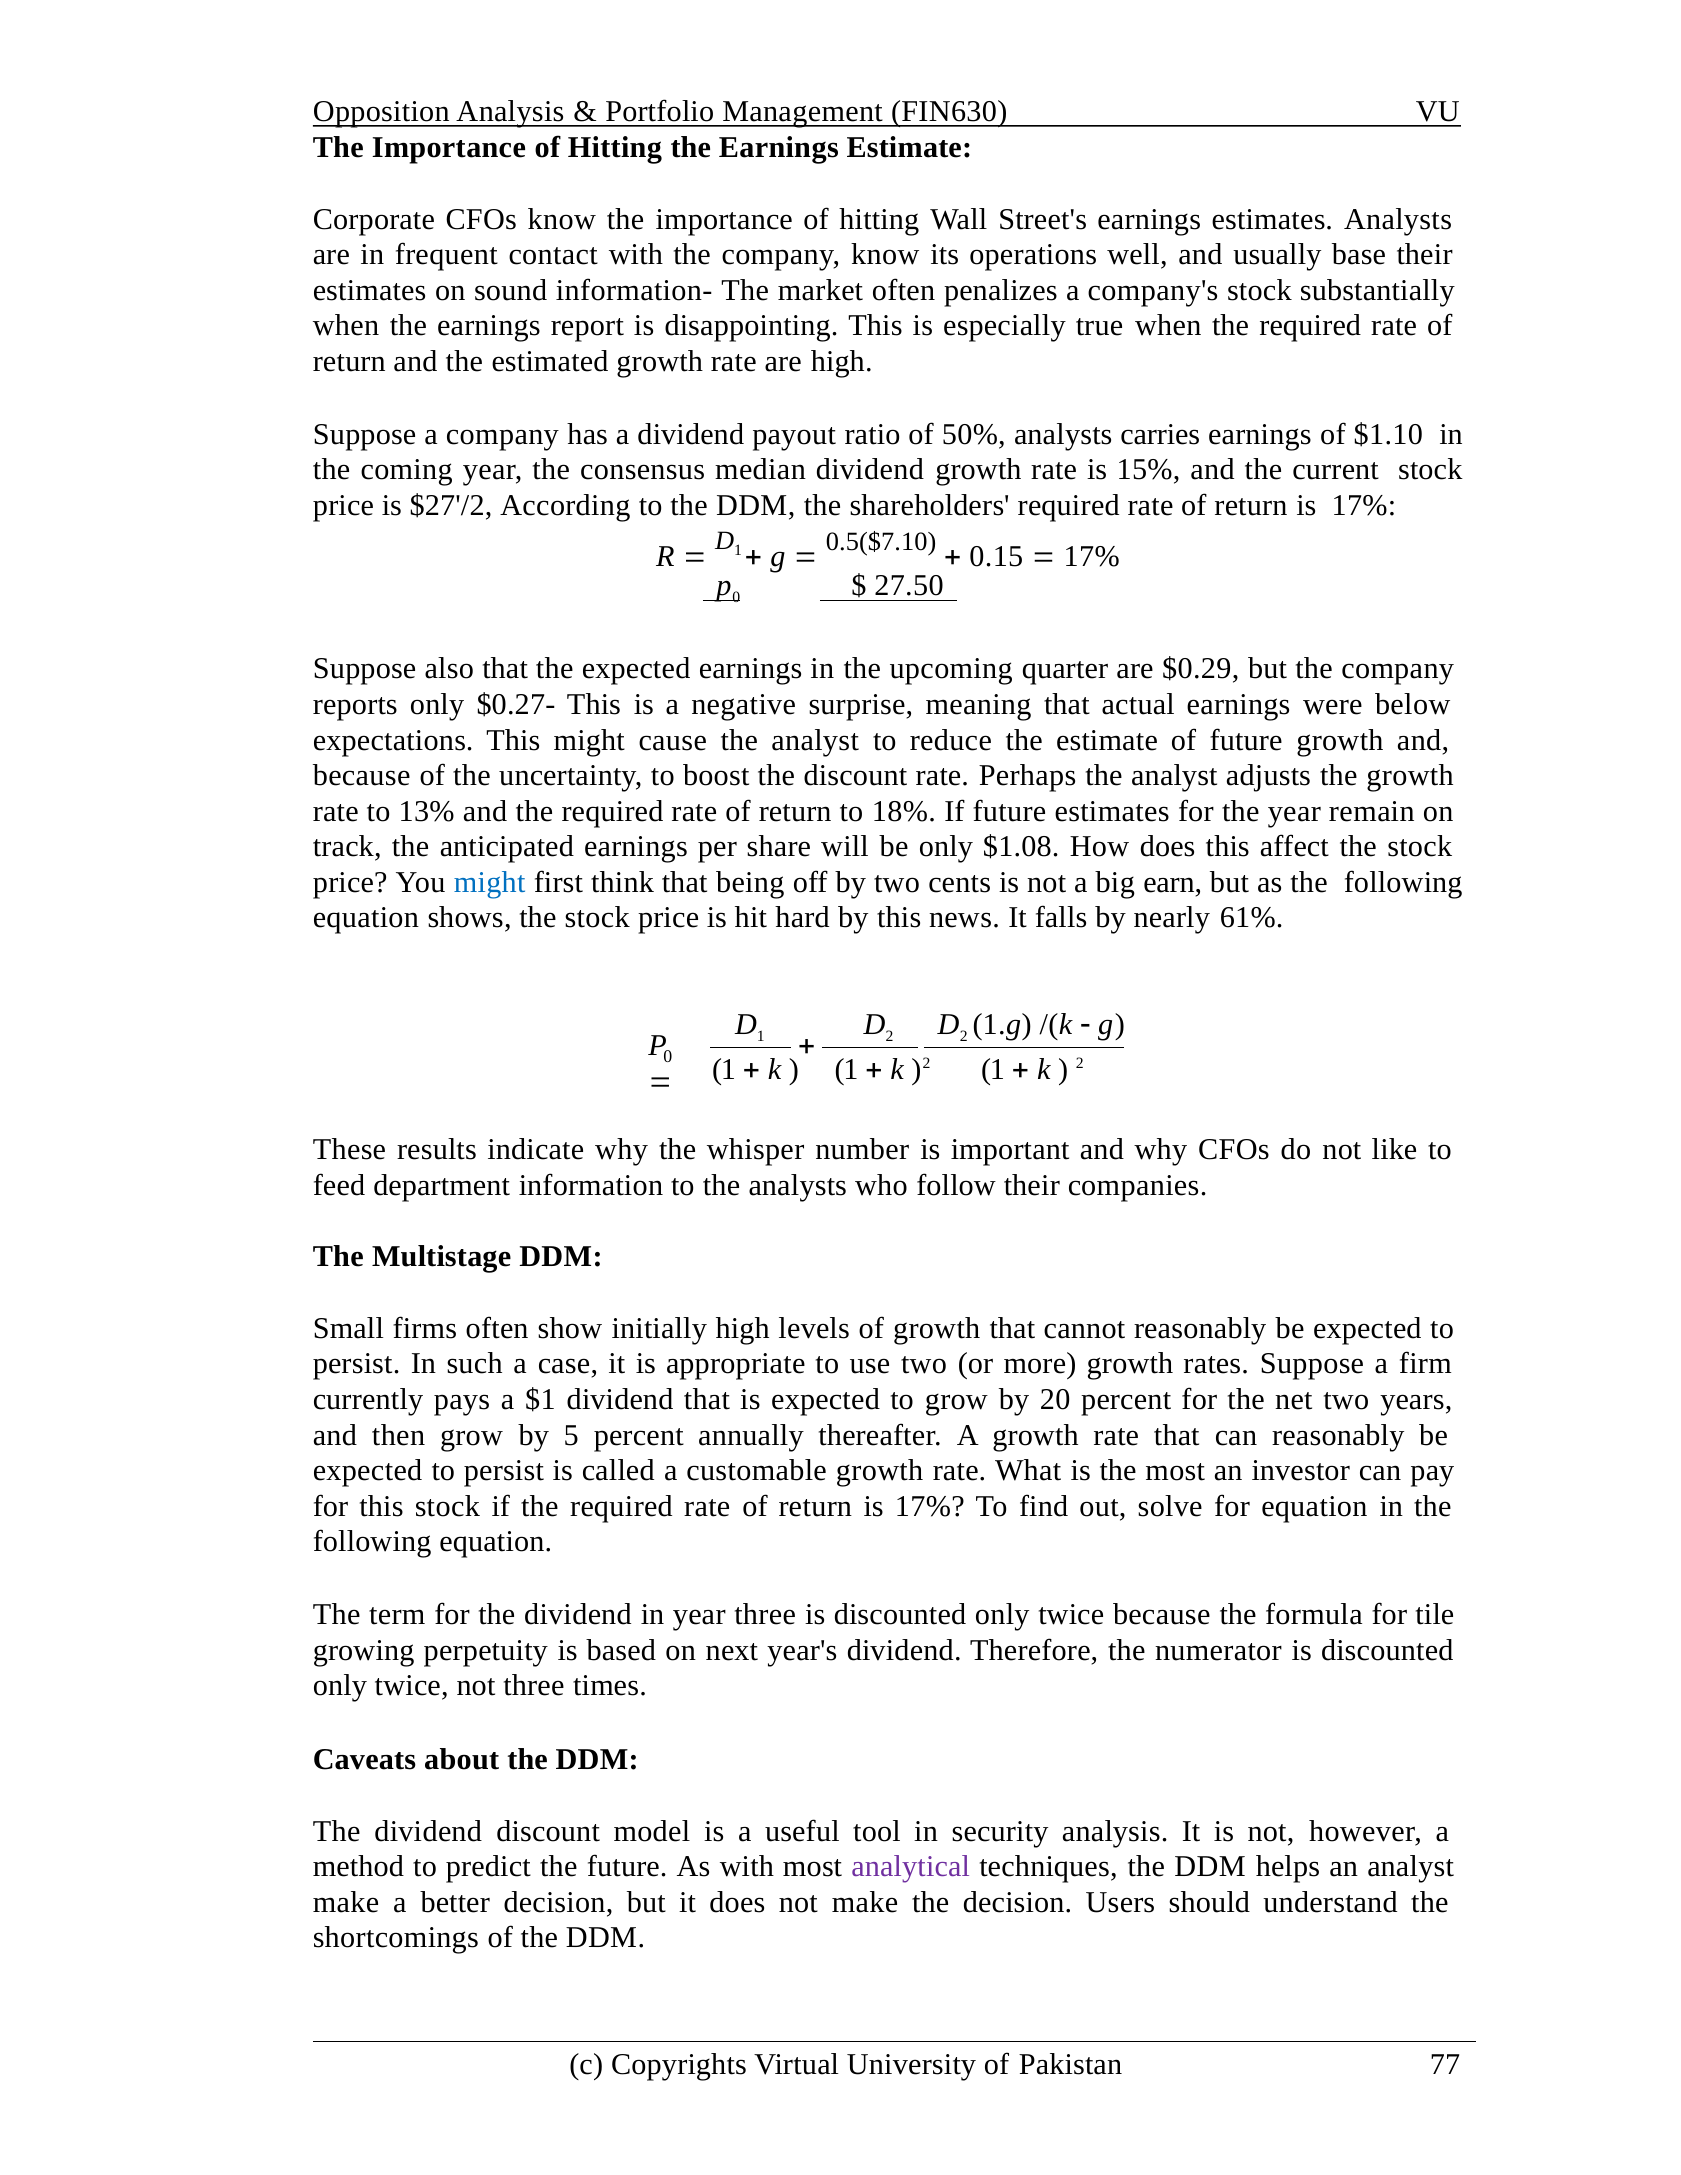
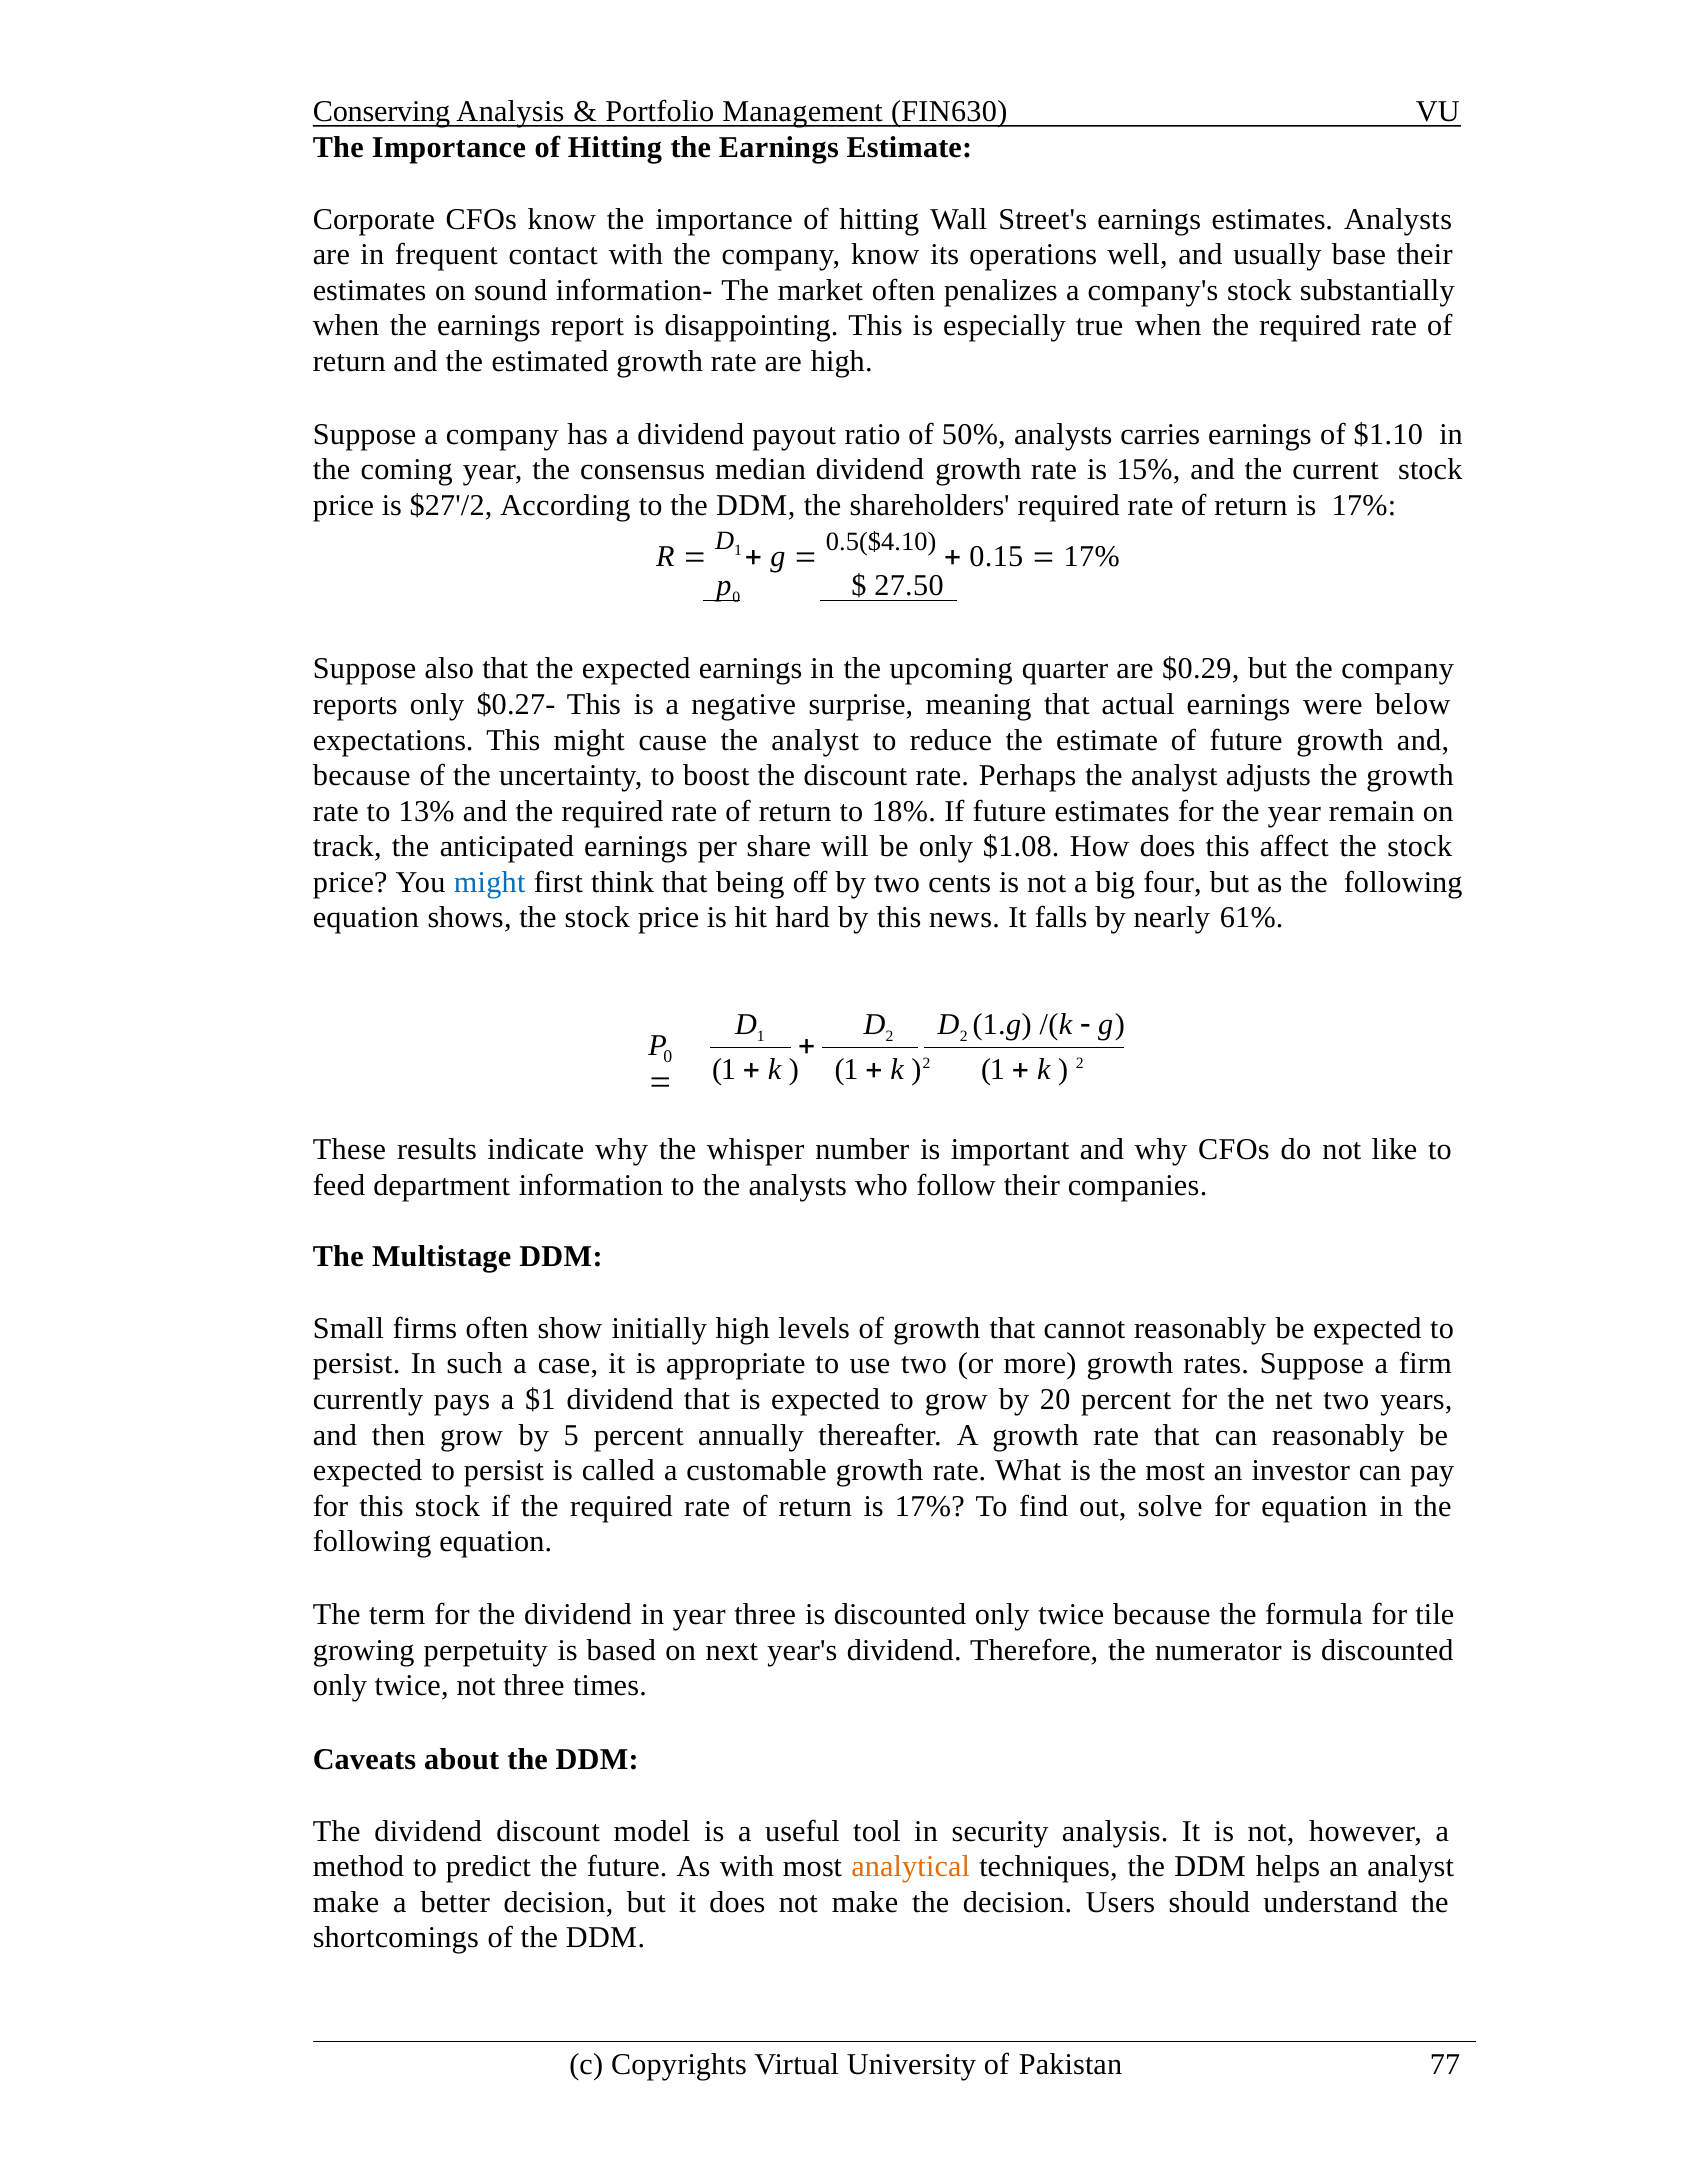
Opposition: Opposition -> Conserving (382, 112)
0.5($7.10: 0.5($7.10 -> 0.5($4.10 (881, 542)
earn: earn -> four (1173, 883)
analytical colour: purple -> orange (911, 1867)
